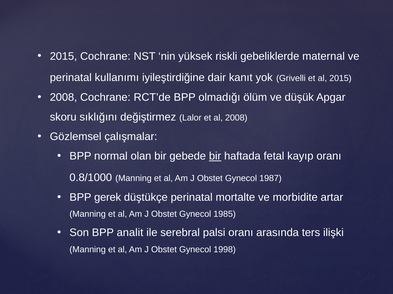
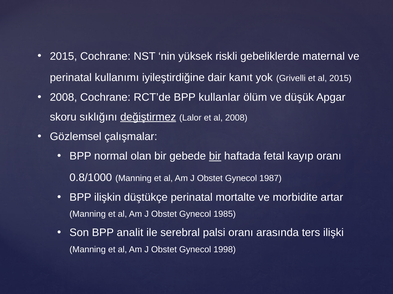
olmadığı: olmadığı -> kullanlar (219, 98)
değiştirmez underline: none -> present (148, 117)
gerek: gerek -> ilişkin (108, 198)
